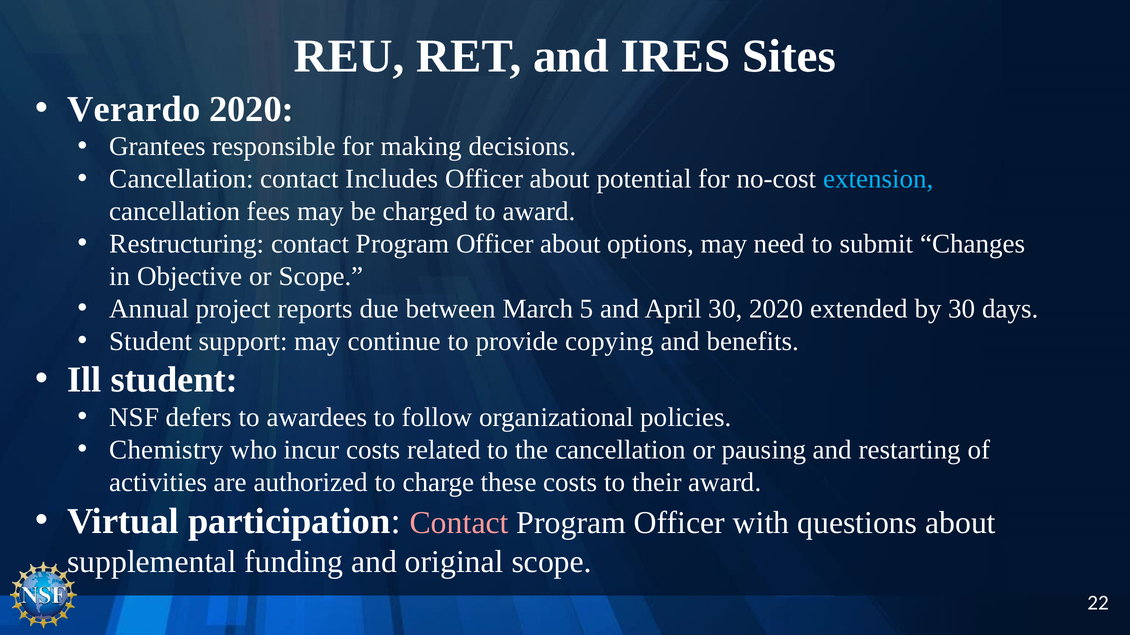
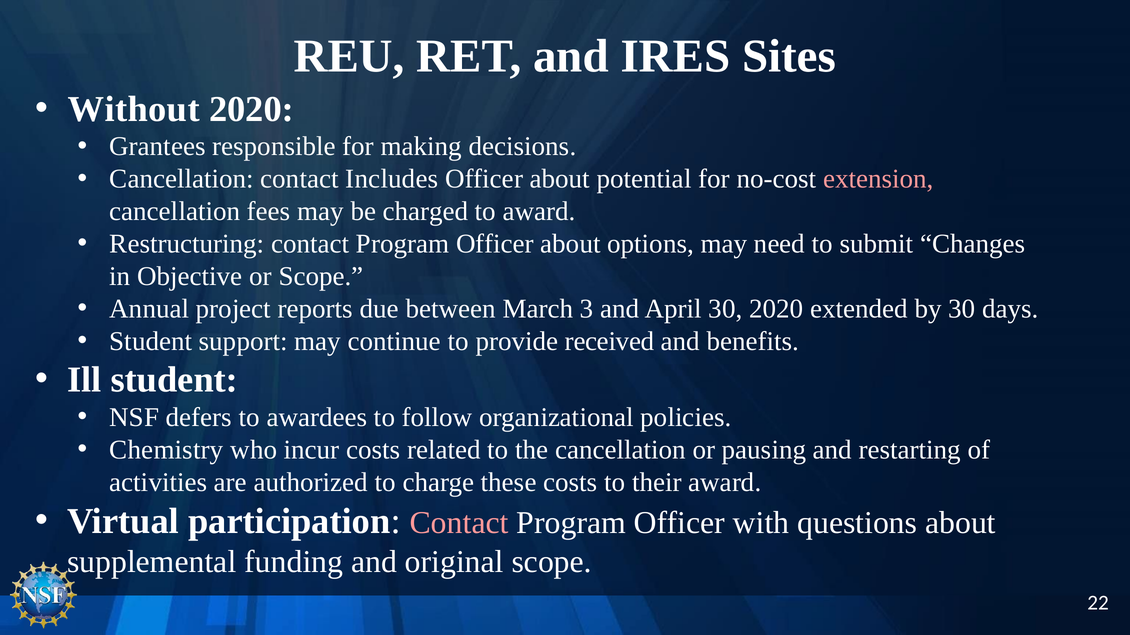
Verardo: Verardo -> Without (134, 109)
extension colour: light blue -> pink (878, 179)
5: 5 -> 3 (587, 309)
copying: copying -> received (610, 341)
